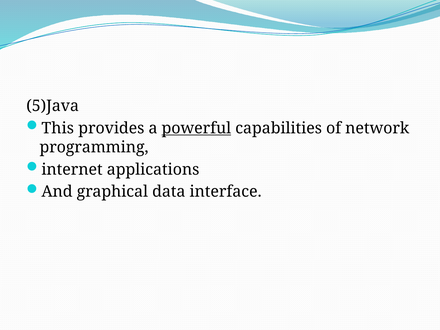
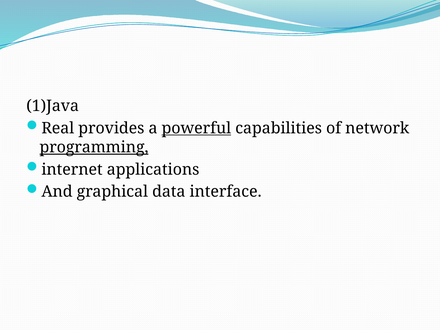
5)Java: 5)Java -> 1)Java (53, 106)
This: This -> Real (58, 128)
programming underline: none -> present (94, 147)
